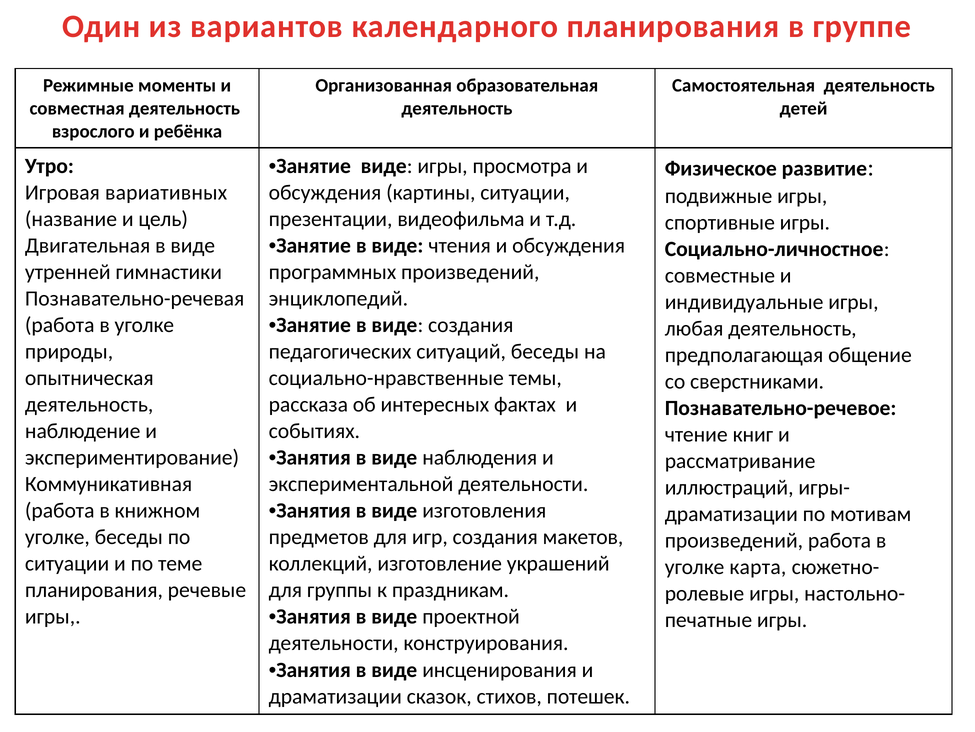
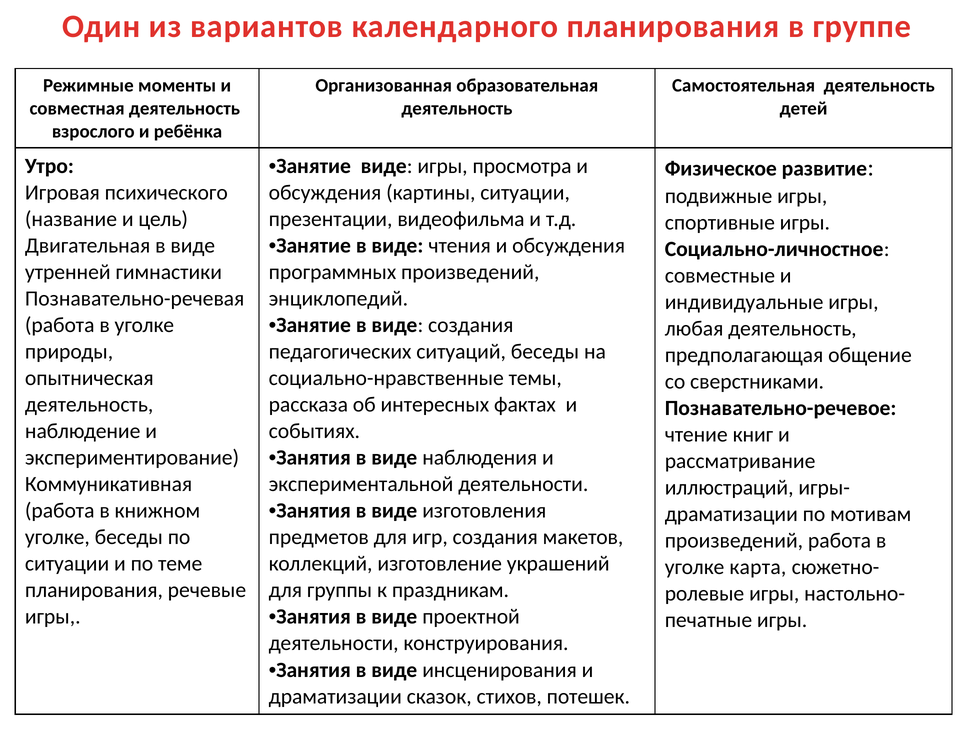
вариативных: вариативных -> психического (166, 192)
